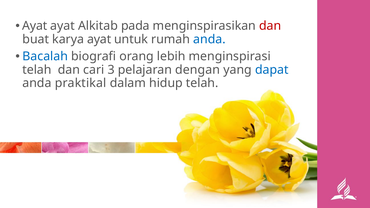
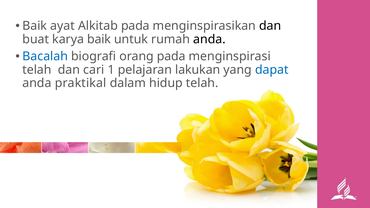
Ayat: Ayat -> Baik (35, 26)
dan colour: red -> black (270, 26)
karya ayat: ayat -> baik (99, 39)
anda colour: blue -> black (209, 39)
orang lebih: lebih -> pada (171, 56)
3: 3 -> 1 (111, 70)
dengan: dengan -> lakukan (198, 70)
